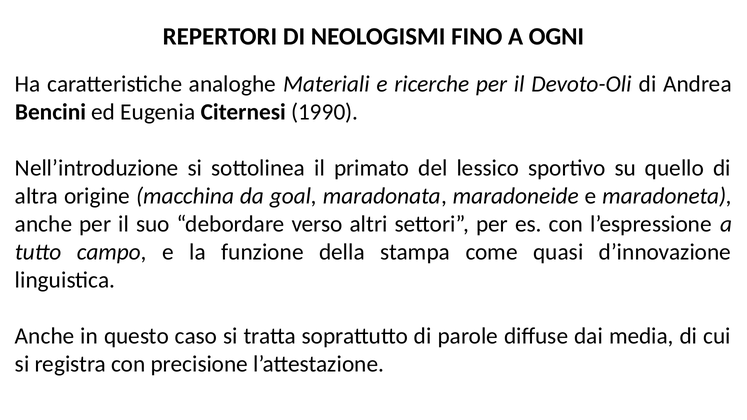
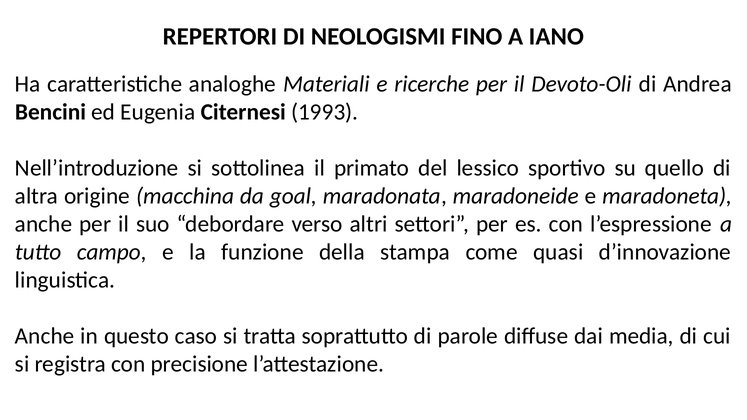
OGNI: OGNI -> IANO (556, 37)
1990: 1990 -> 1993 (325, 112)
